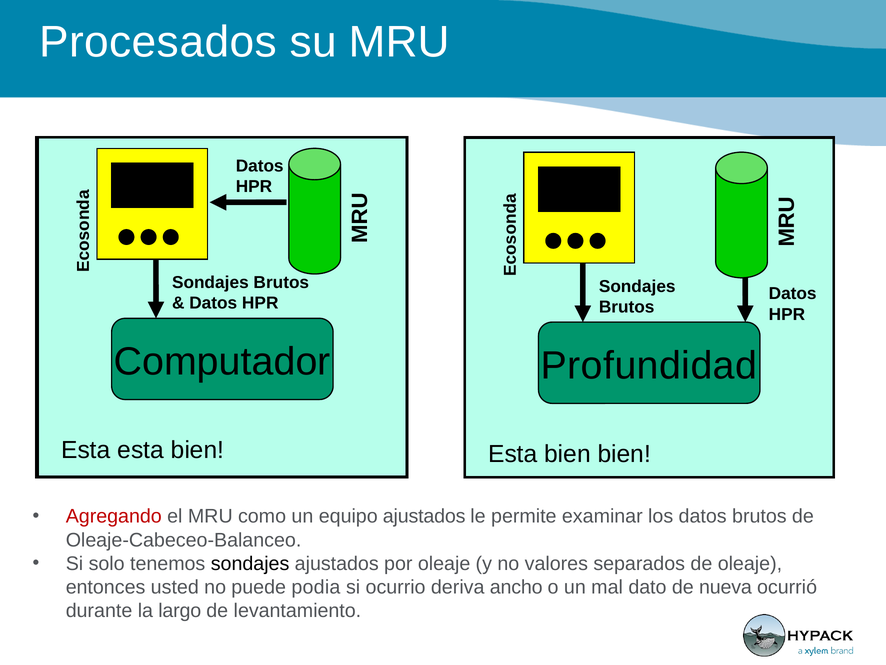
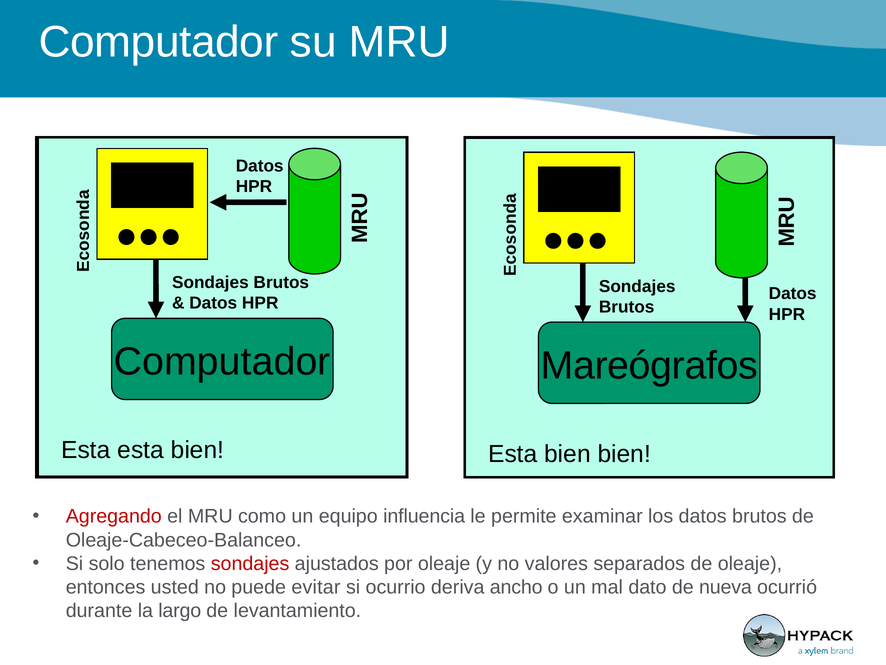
Procesados: Procesados -> Computador (158, 42)
Profundidad: Profundidad -> Mareógrafos (649, 365)
equipo ajustados: ajustados -> influencia (424, 516)
sondajes colour: black -> red (250, 563)
podia: podia -> evitar (316, 587)
